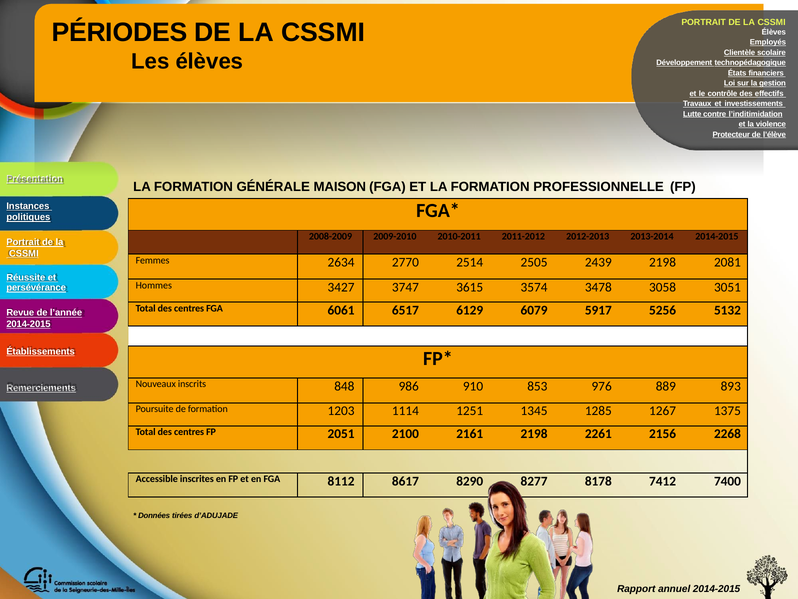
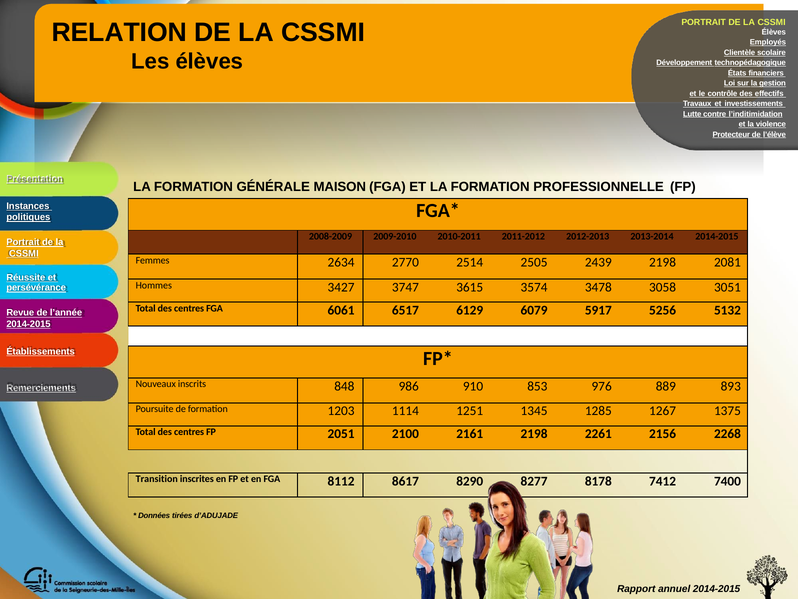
PÉRIODES: PÉRIODES -> RELATION (119, 32)
Accessible: Accessible -> Transition (157, 479)
